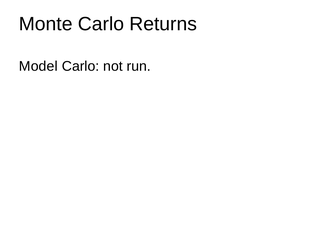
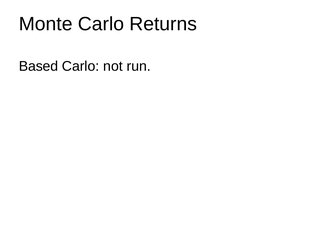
Model: Model -> Based (38, 66)
